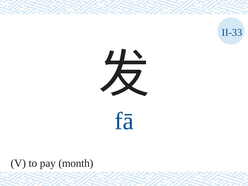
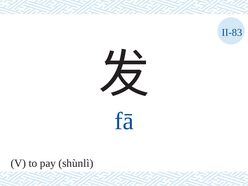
II-33: II-33 -> II-83 (232, 32)
month: month -> shùnlì (76, 163)
